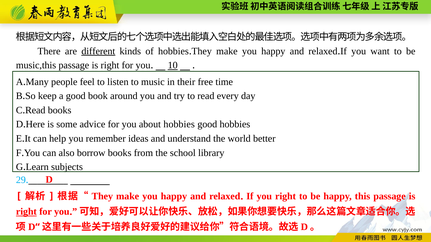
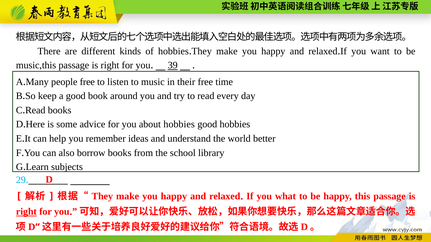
different underline: present -> none (98, 51)
10: 10 -> 39 (173, 65)
people feel: feel -> free (87, 82)
you right: right -> what (286, 197)
